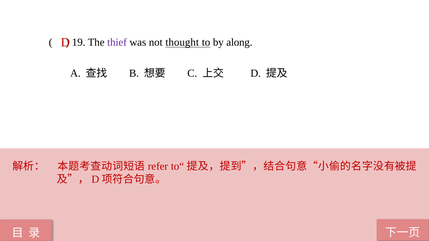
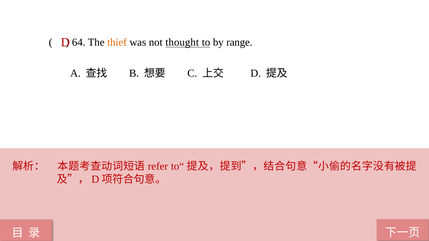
19: 19 -> 64 (79, 42)
thief colour: purple -> orange (117, 42)
along: along -> range (239, 42)
